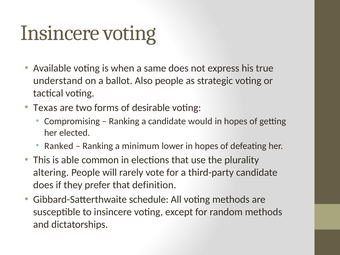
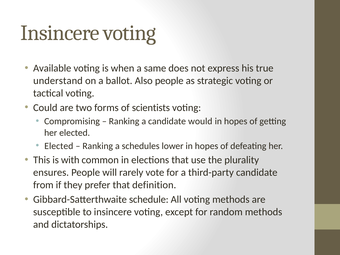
Texas: Texas -> Could (45, 108)
desirable: desirable -> scientists (151, 108)
Ranked: Ranked -> Elected (59, 146)
minimum: minimum -> schedules (141, 146)
able: able -> with (70, 160)
altering: altering -> ensures (51, 172)
does: does -> from (43, 185)
